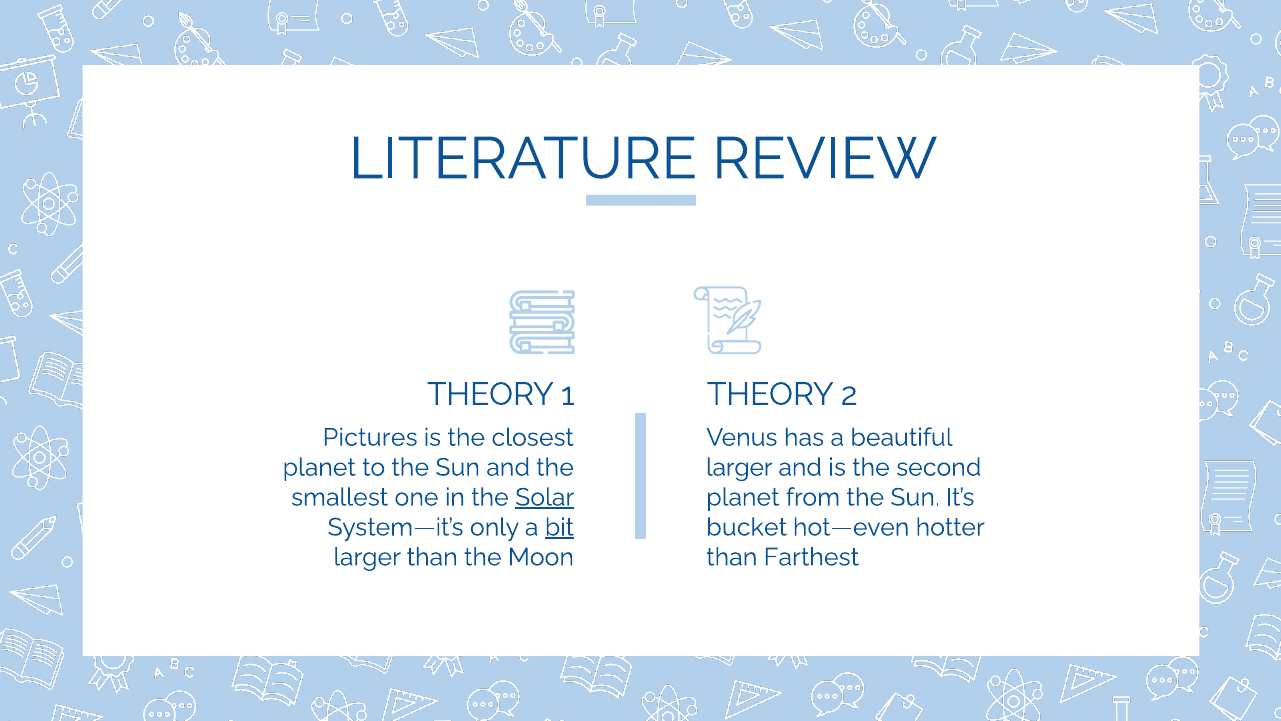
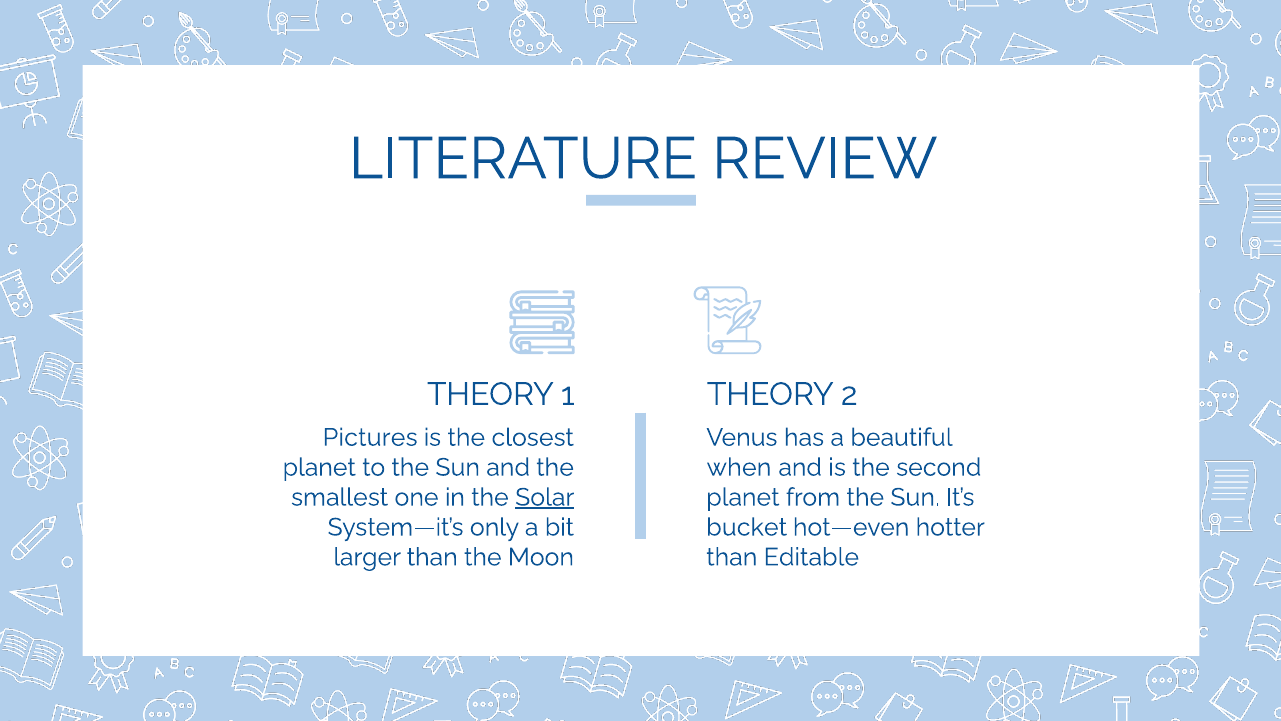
larger: larger -> when (739, 467)
bit underline: present -> none (559, 527)
Farthest: Farthest -> Editable (811, 557)
